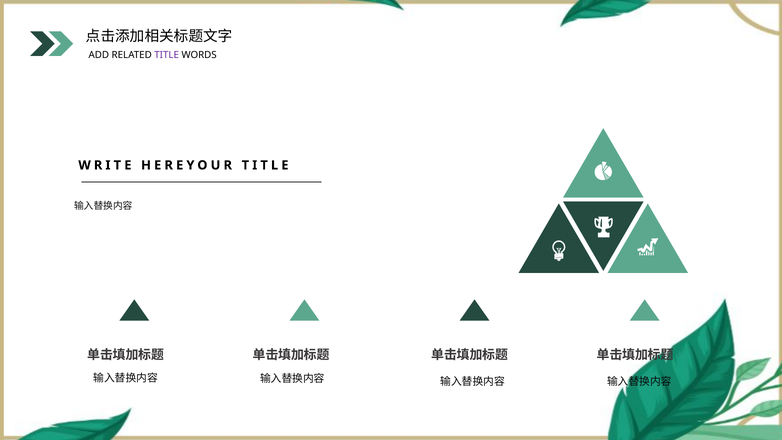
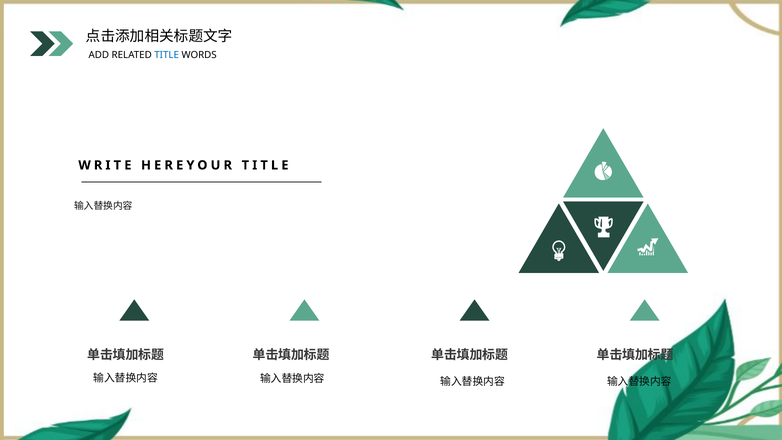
TITLE colour: purple -> blue (167, 55)
